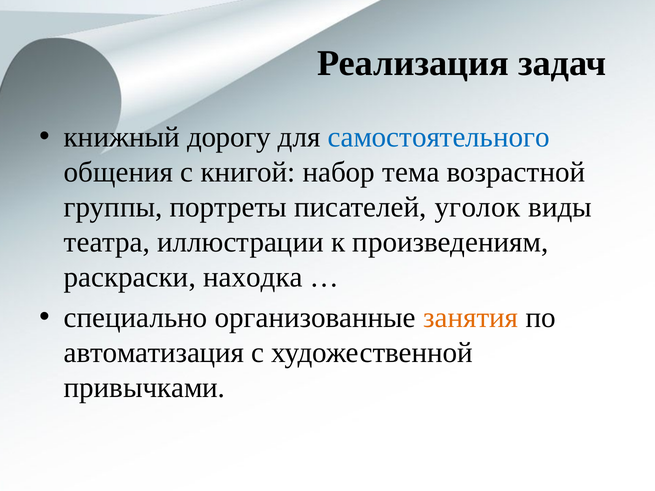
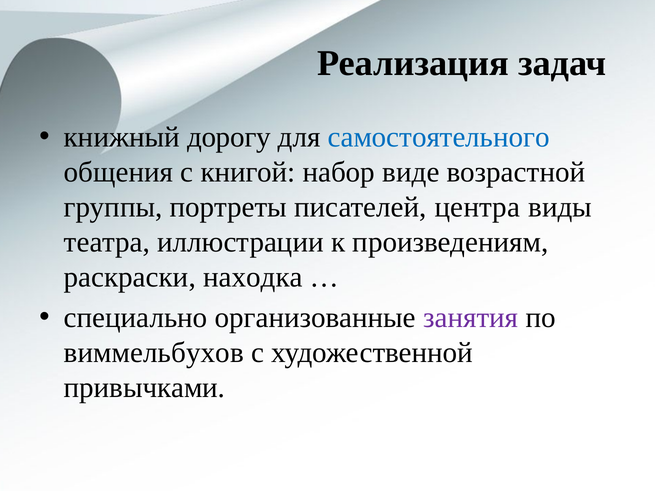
тема: тема -> виде (411, 172)
уголок: уголок -> центра (477, 207)
занятия colour: orange -> purple (471, 318)
автоматизация: автоматизация -> виммельбухов (154, 353)
